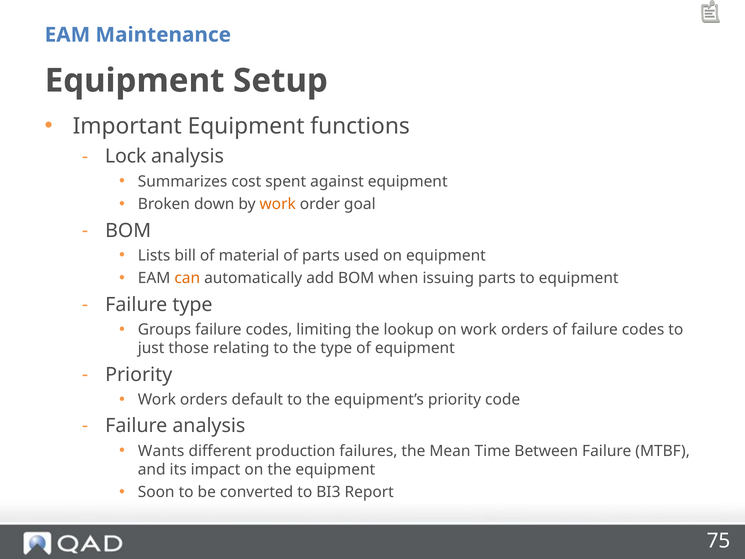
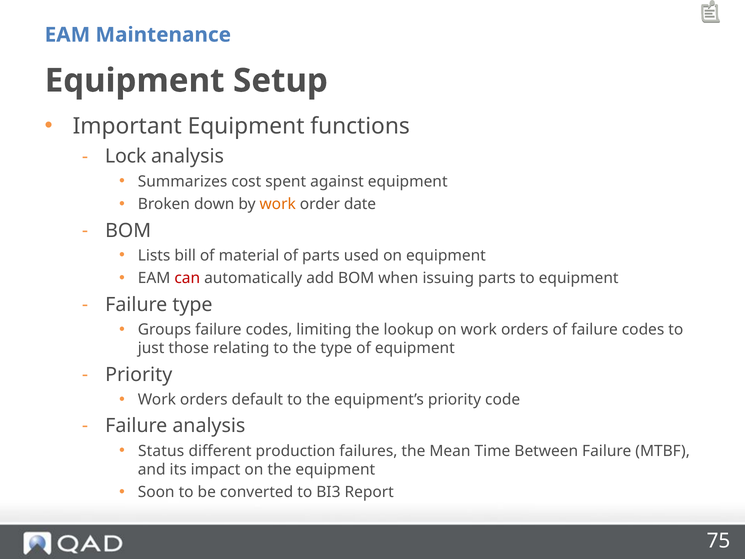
goal: goal -> date (360, 204)
can colour: orange -> red (187, 278)
Wants: Wants -> Status (161, 451)
